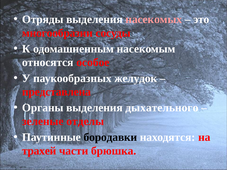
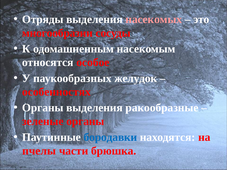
представлена: представлена -> особенностях (56, 92)
дыхательного: дыхательного -> ракообразные (162, 108)
зеленые отделы: отделы -> органы (85, 122)
бородавки colour: black -> blue (110, 137)
трахей: трахей -> пчелы (39, 151)
